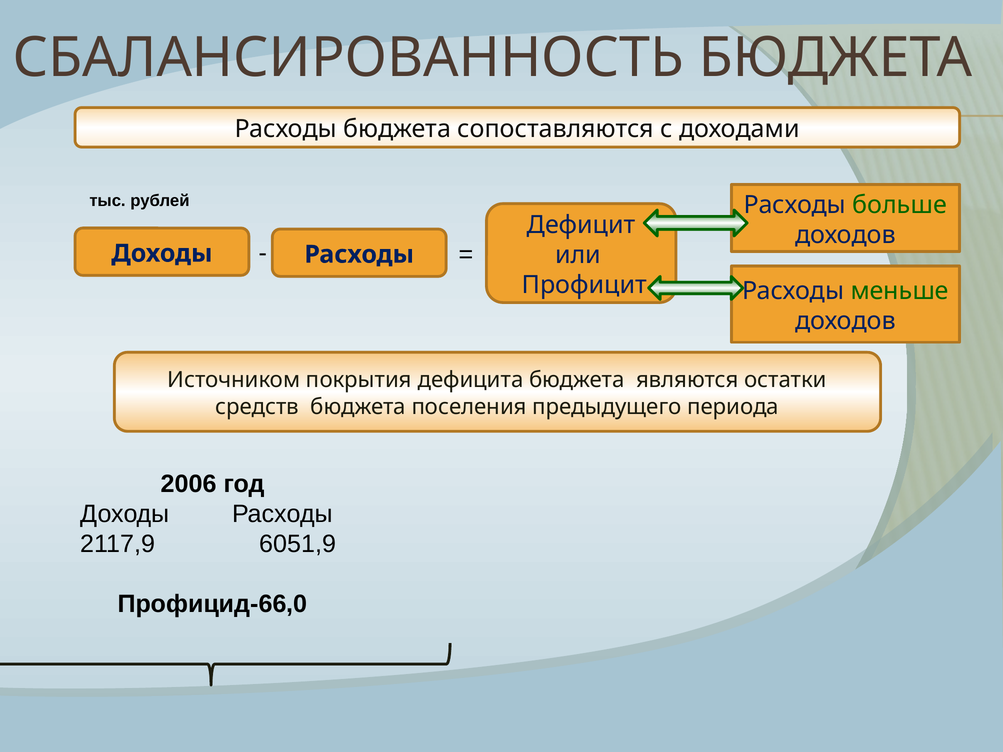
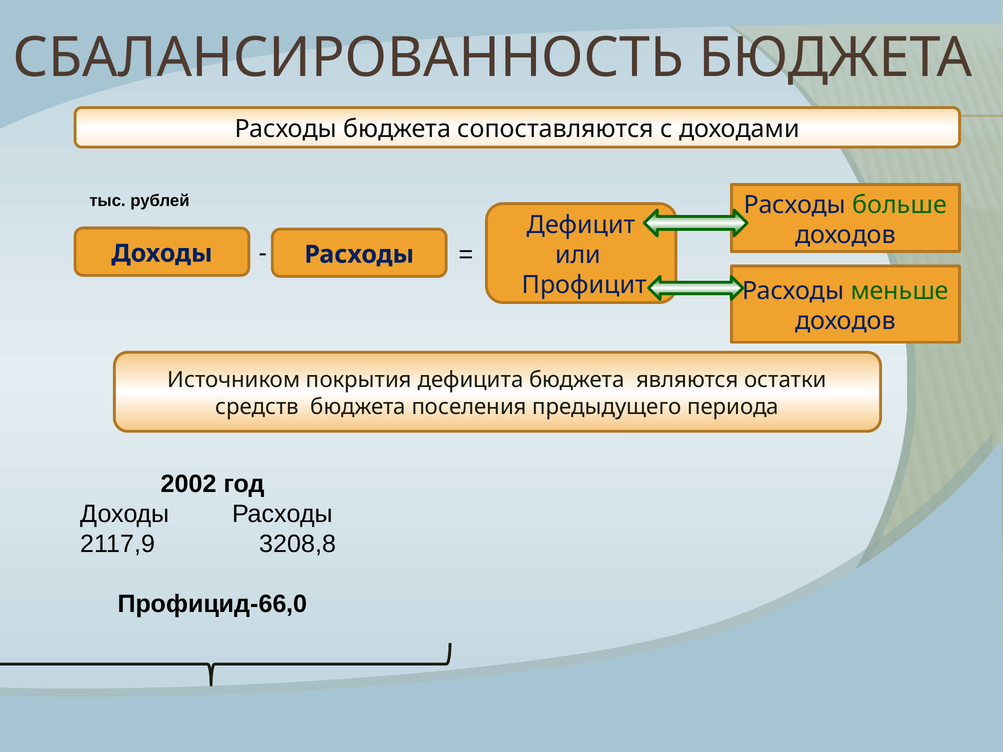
2006: 2006 -> 2002 (189, 484)
6051,9: 6051,9 -> 3208,8 (298, 544)
